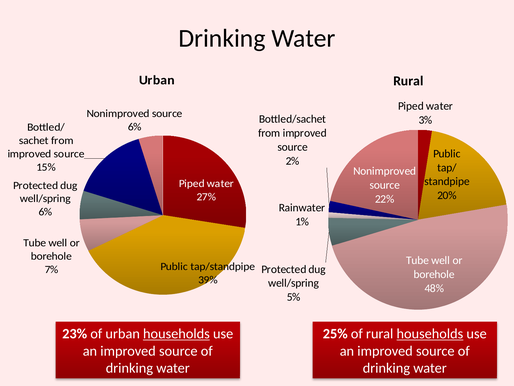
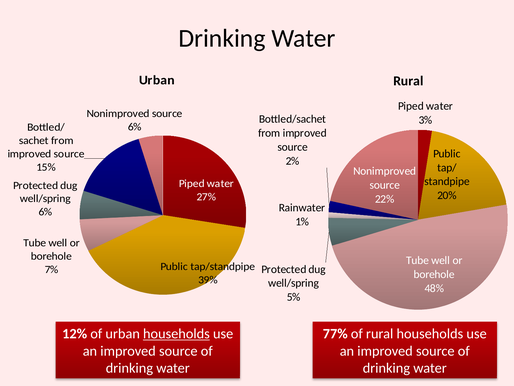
23%: 23% -> 12% (75, 333)
25%: 25% -> 77% (335, 333)
households underline: present -> none (430, 333)
